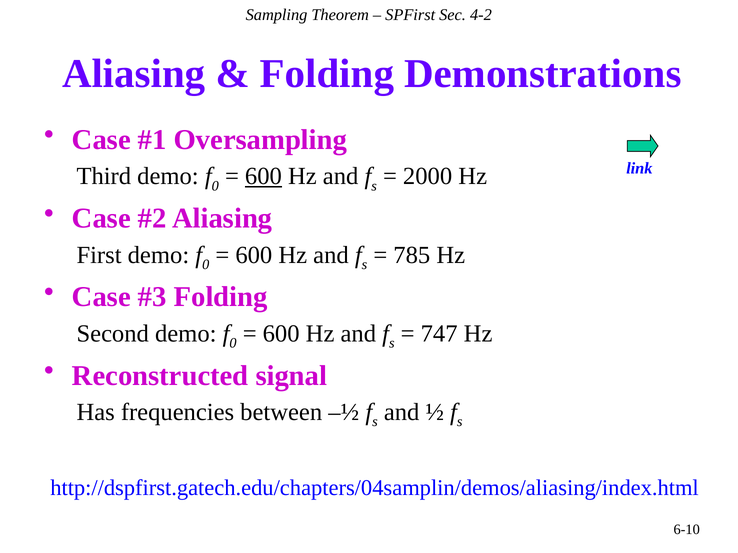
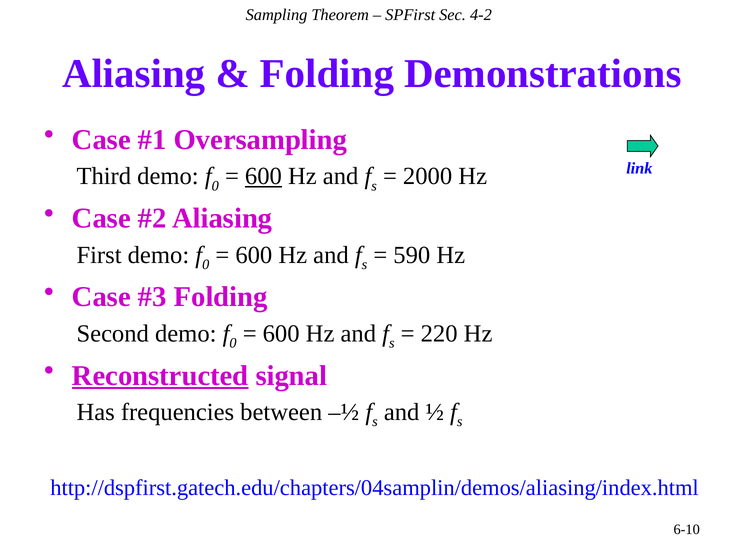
785: 785 -> 590 (412, 255)
747: 747 -> 220 (439, 334)
Reconstructed underline: none -> present (160, 376)
